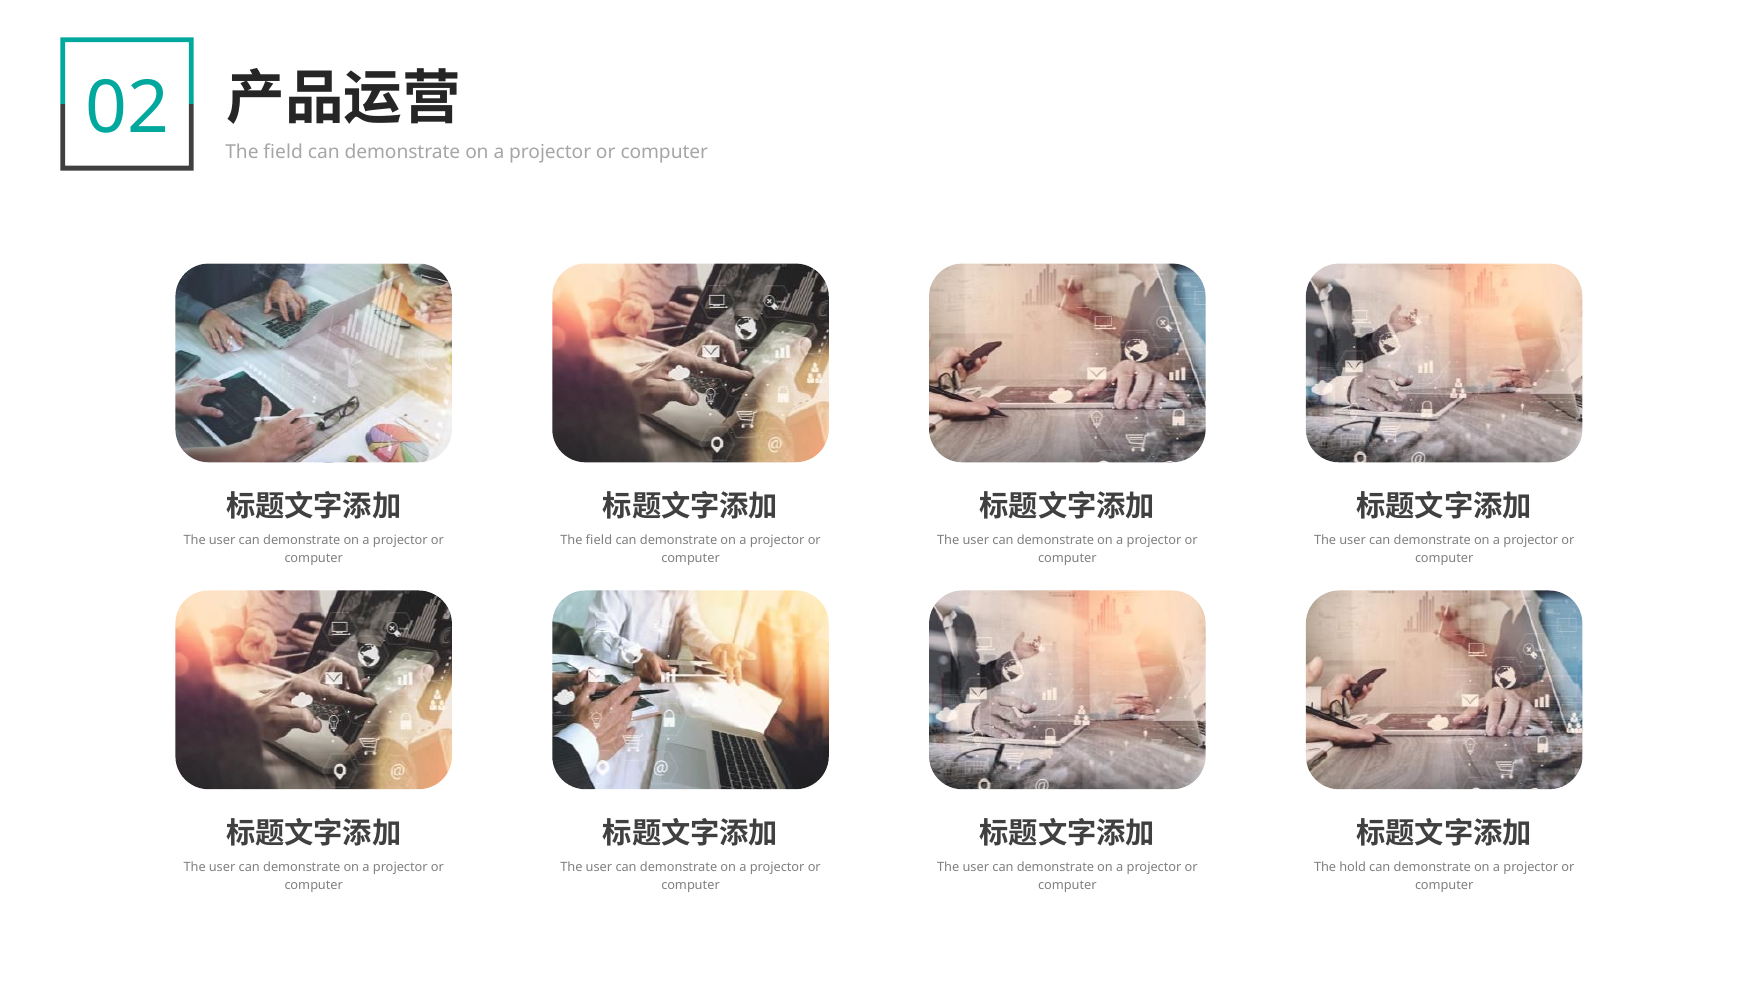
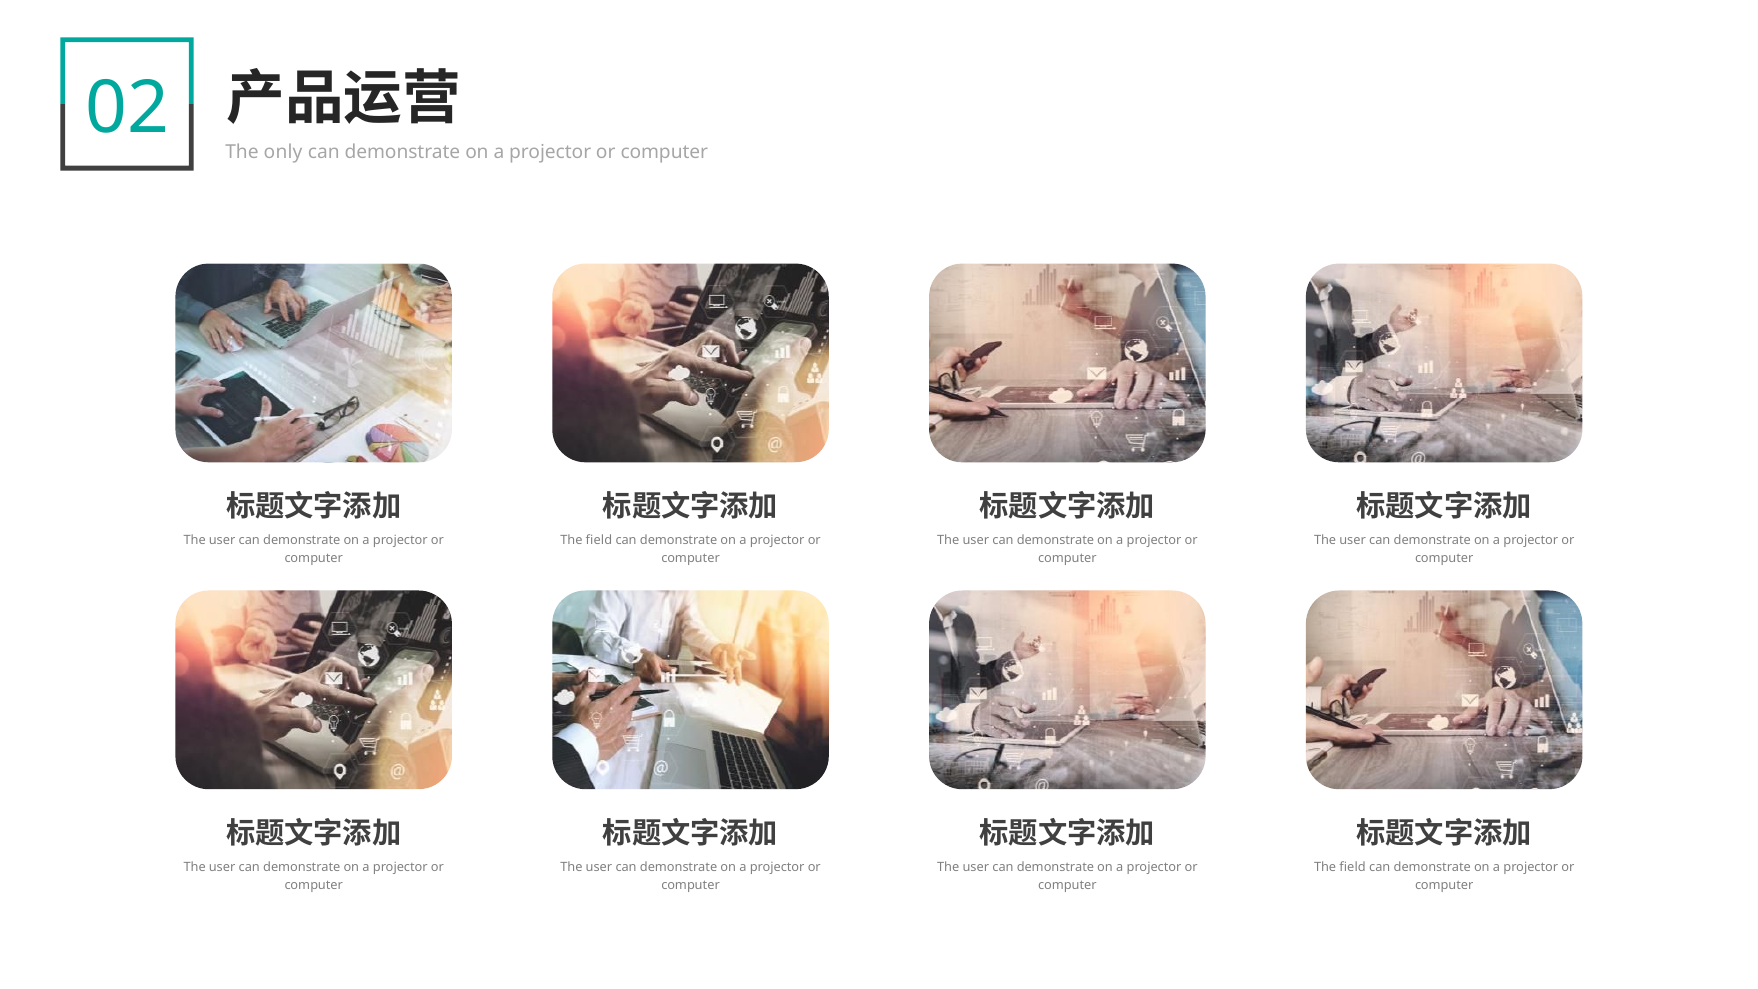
field: field -> only (283, 152)
hold: hold -> field (1353, 867)
